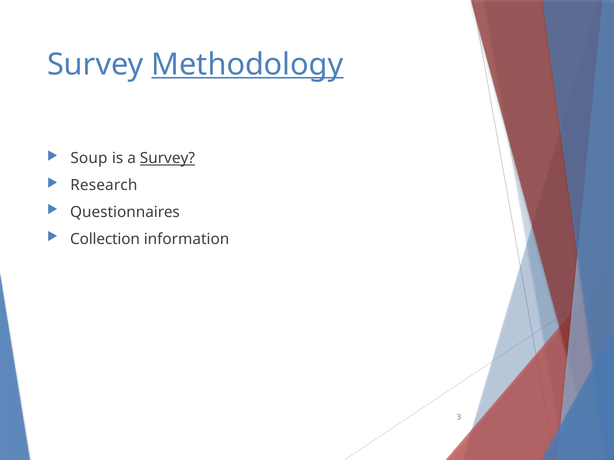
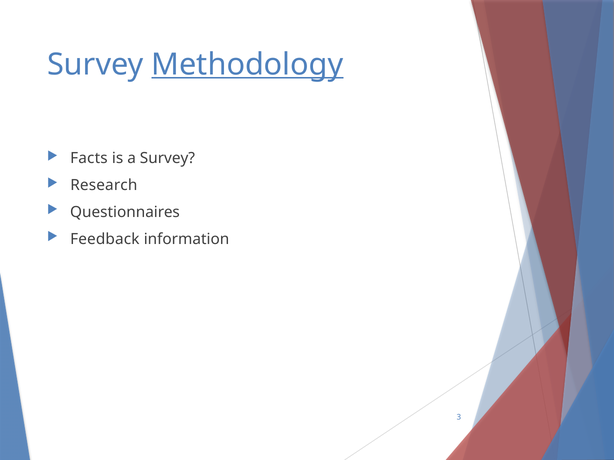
Soup: Soup -> Facts (89, 158)
Survey underline: present -> none (167, 158)
Collection: Collection -> Feedback (105, 239)
